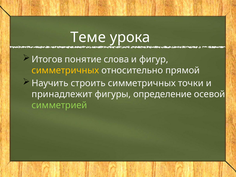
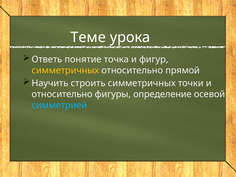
Итогов: Итогов -> Ответь (47, 59)
слова: слова -> точка (116, 59)
принадлежит: принадлежит -> относительно (62, 94)
симметрией colour: light green -> light blue (59, 105)
